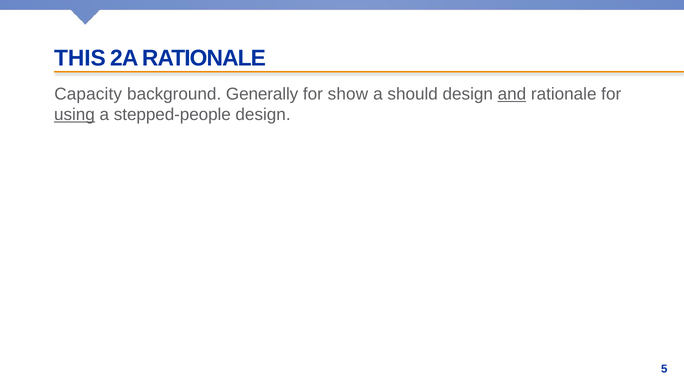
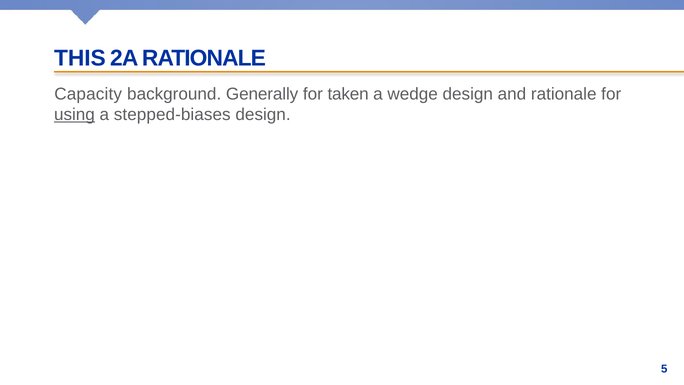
show: show -> taken (348, 94)
should: should -> wedge (413, 94)
and underline: present -> none (512, 94)
stepped-people: stepped-people -> stepped-biases (172, 115)
